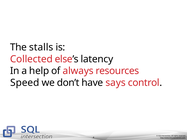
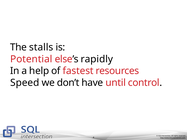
Collected: Collected -> Potential (31, 59)
latency: latency -> rapidly (97, 59)
always: always -> fastest (78, 71)
says: says -> until (116, 83)
